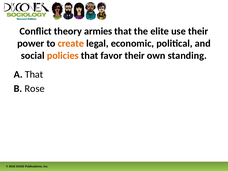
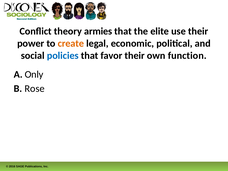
policies colour: orange -> blue (63, 56)
standing: standing -> function (187, 56)
A That: That -> Only (34, 74)
